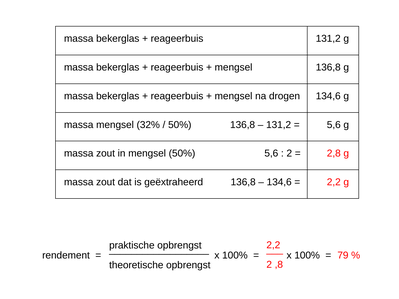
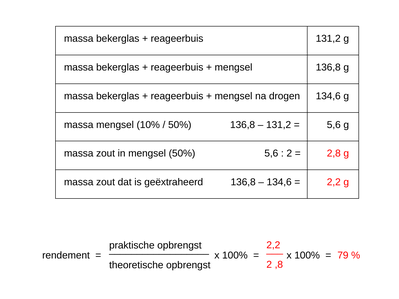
32%: 32% -> 10% (148, 125)
